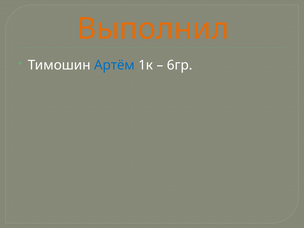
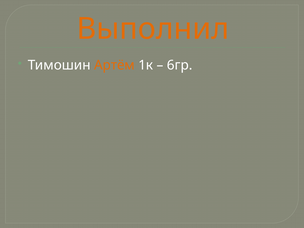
Артём colour: blue -> orange (114, 65)
